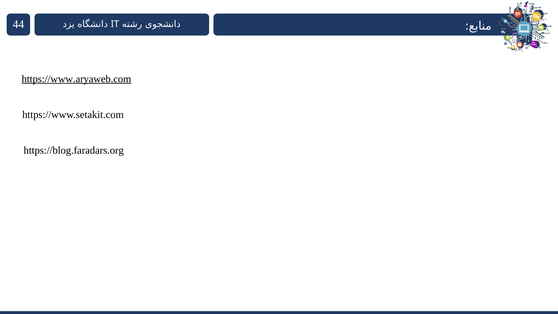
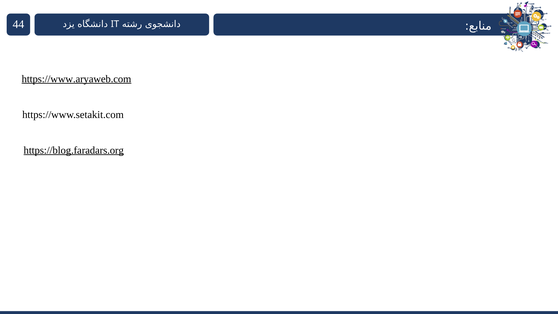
https://blog.faradars.org underline: none -> present (74, 150)
